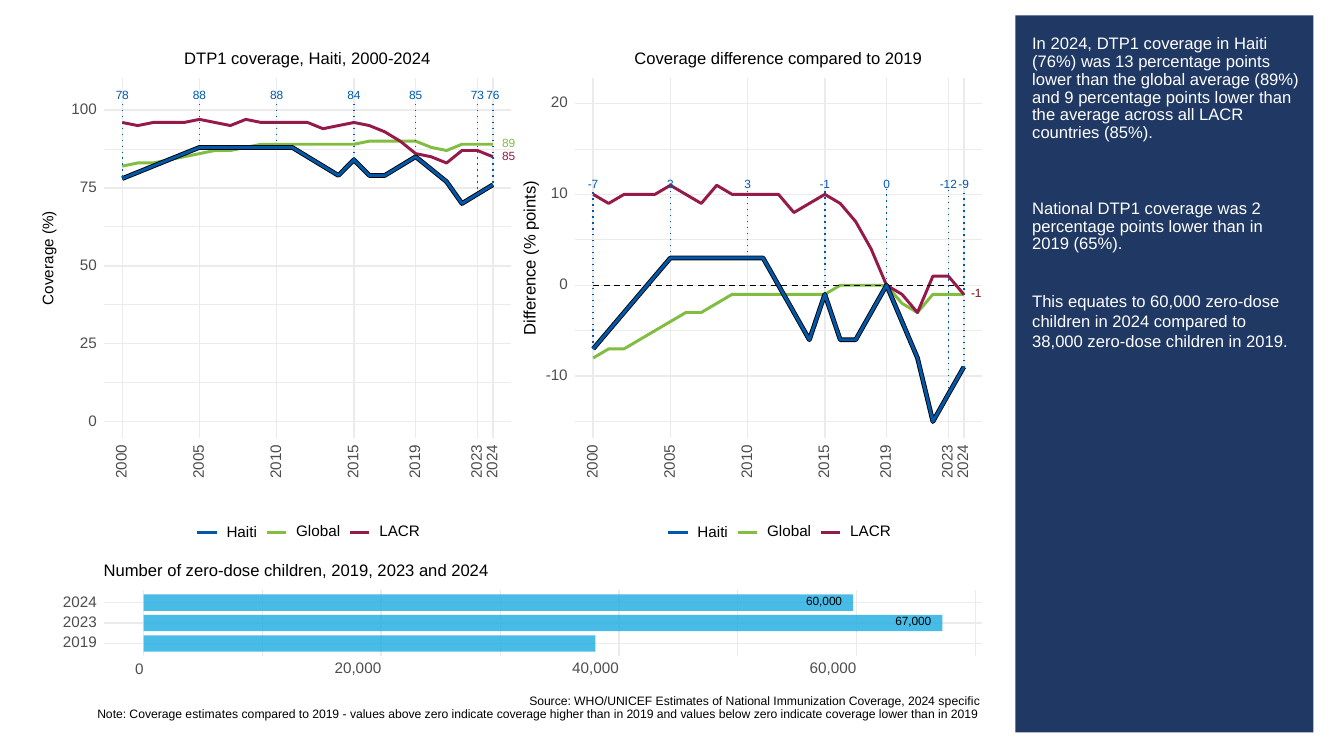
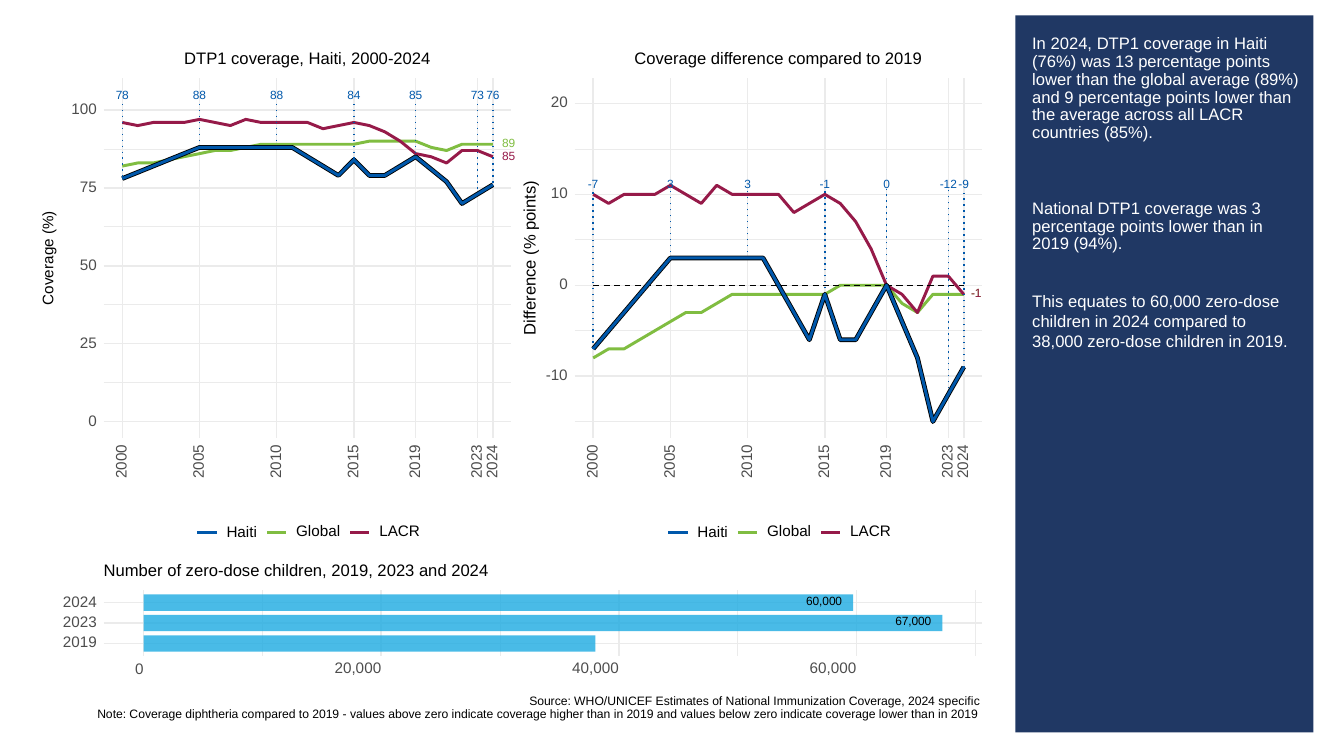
was 2: 2 -> 3 (1256, 209)
65%: 65% -> 94% (1098, 245)
Coverage estimates: estimates -> diphtheria (212, 714)
